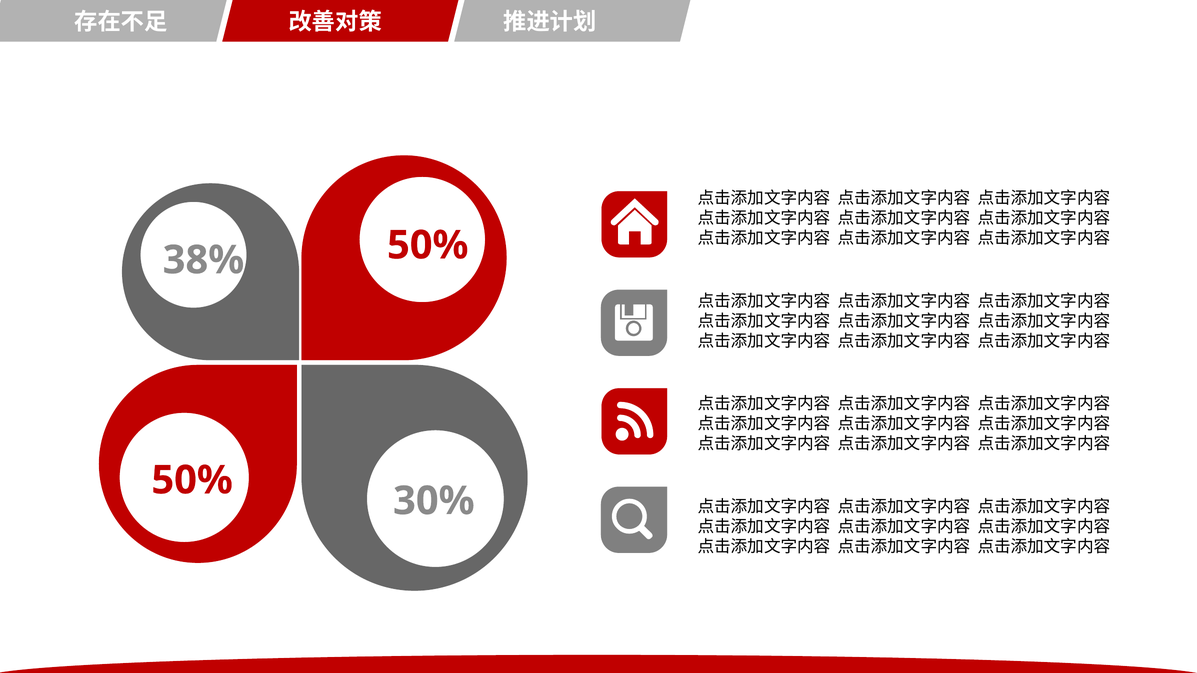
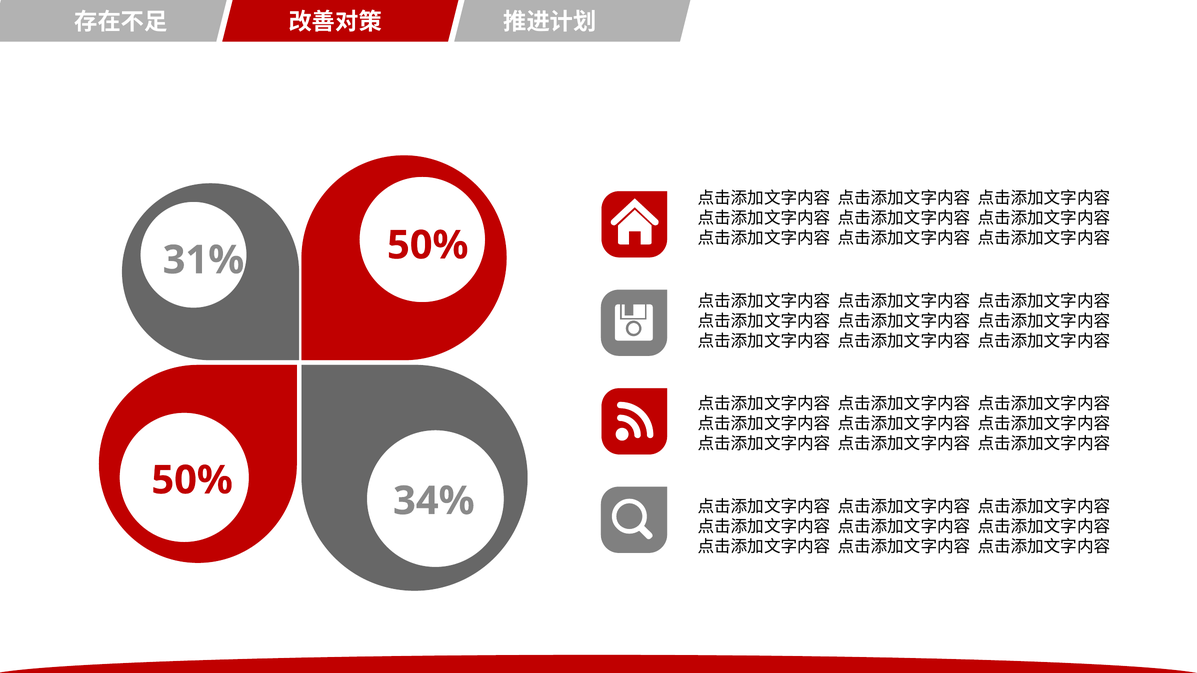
38%: 38% -> 31% (203, 260)
30%: 30% -> 34% (434, 501)
